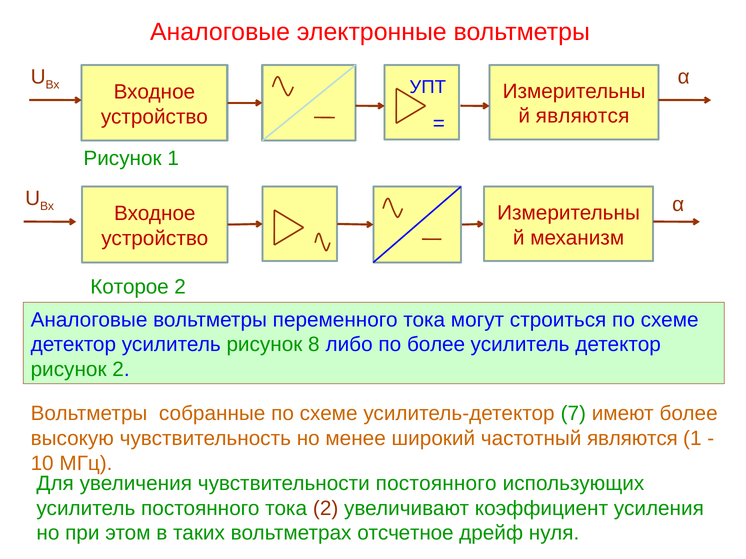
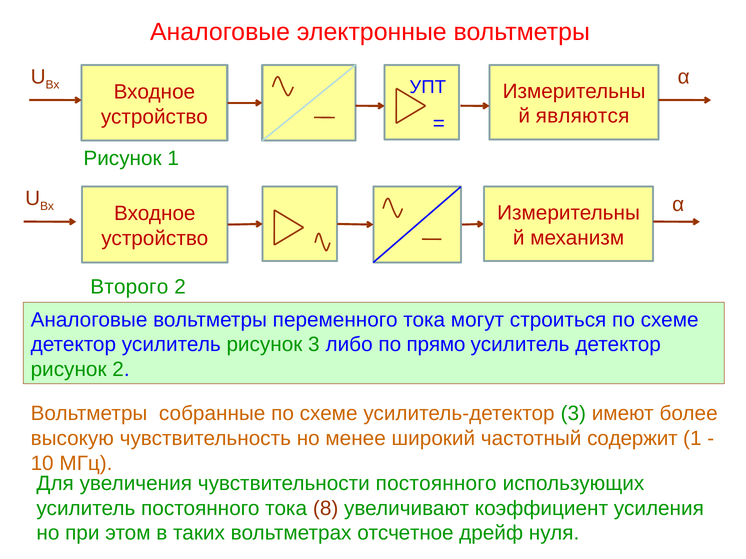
Которое: Которое -> Второго (129, 287)
рисунок 8: 8 -> 3 (314, 345)
по более: более -> прямо (436, 345)
усилитель-детектор 7: 7 -> 3 (573, 414)
частотный являются: являются -> содержит (632, 439)
тока 2: 2 -> 8 (326, 509)
